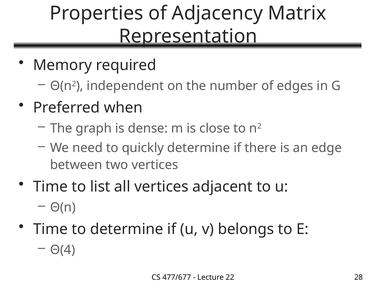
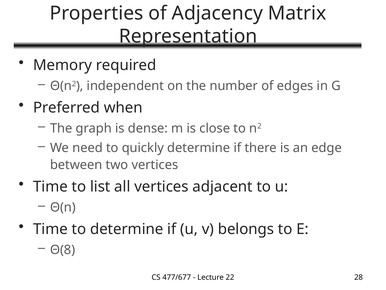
Θ(4: Θ(4 -> Θ(8 (63, 249)
